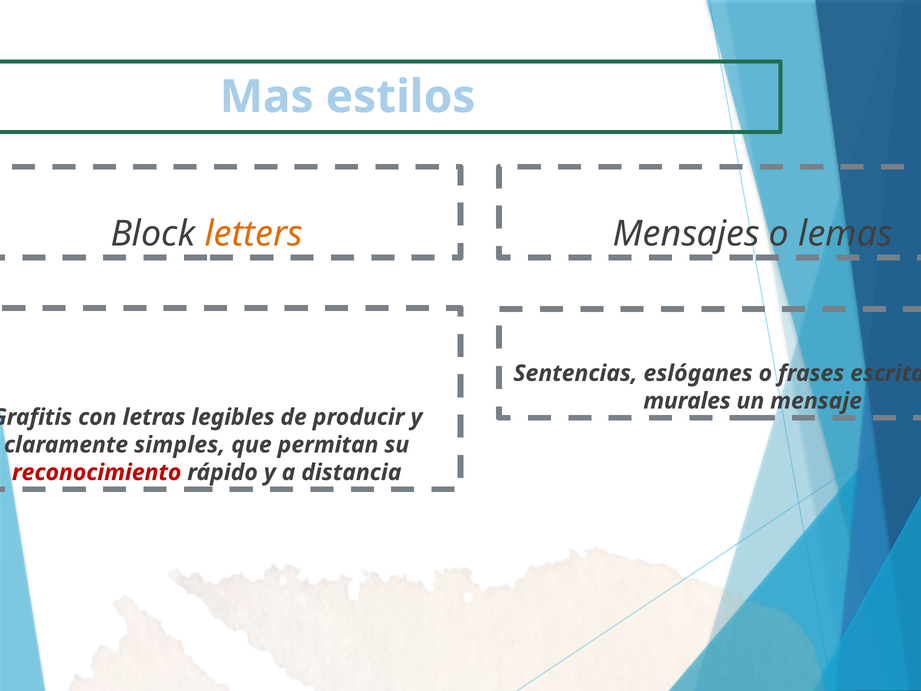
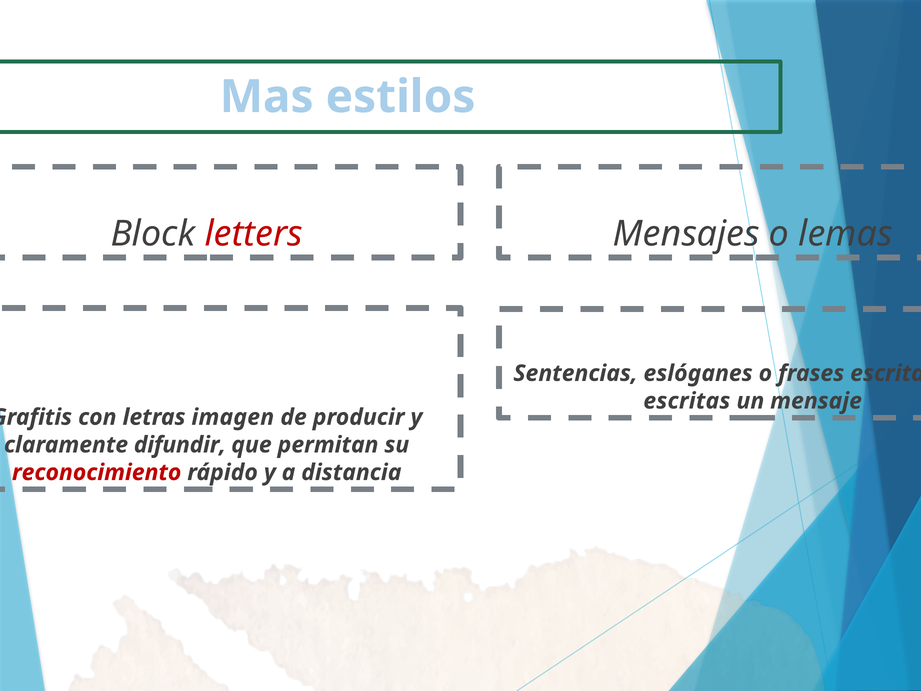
letters colour: orange -> red (254, 234)
murales: murales -> escritas (687, 401)
legibles: legibles -> imagen (233, 417)
simples: simples -> difundir (180, 445)
